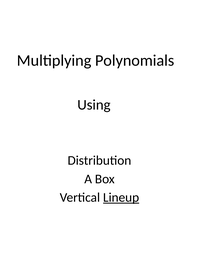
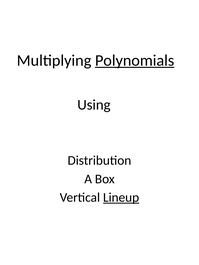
Polynomials underline: none -> present (135, 61)
